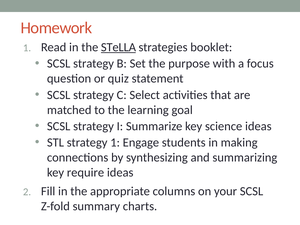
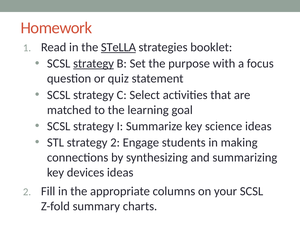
strategy underline: none -> present (94, 64)
strategy 1: 1 -> 2 (115, 142)
require: require -> devices (86, 172)
